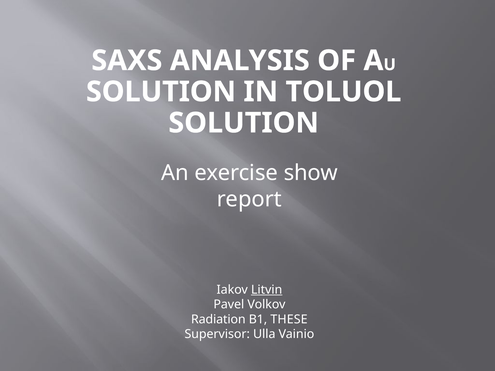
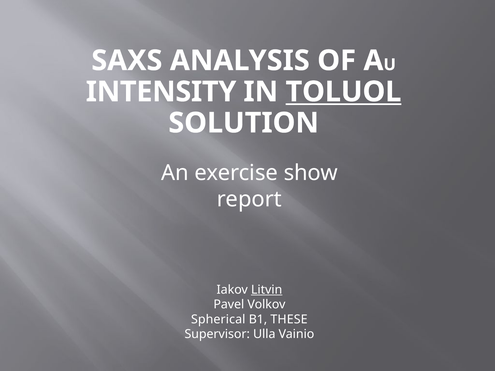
SOLUTION: SOLUTION -> INTENSITY (161, 92)
TOLUOL underline: none -> present (343, 92)
Radiation: Radiation -> Spherical (218, 320)
